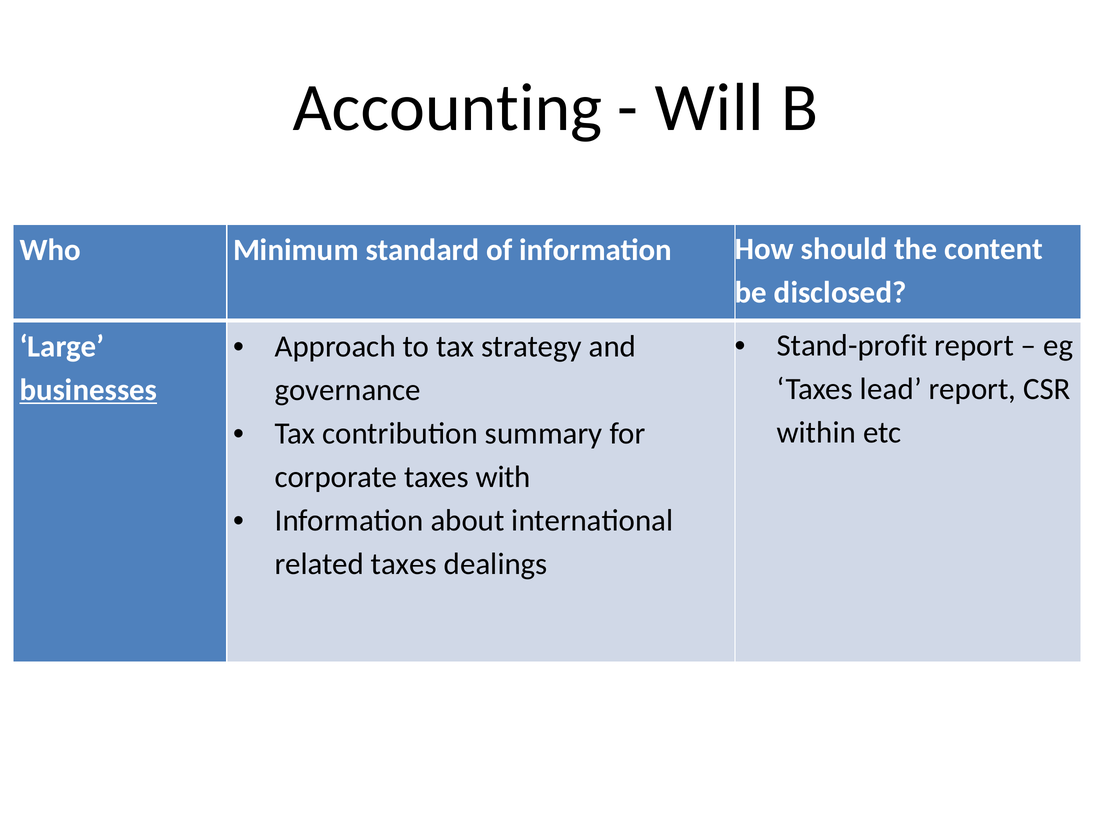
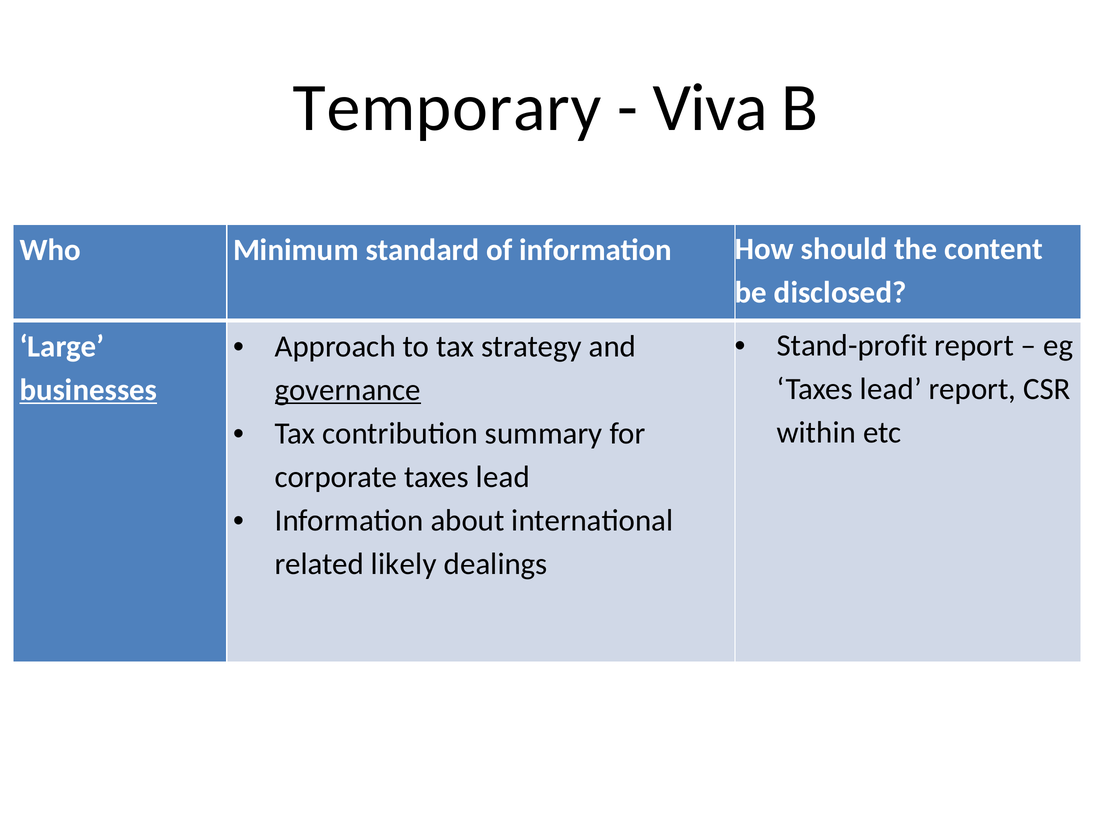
Accounting: Accounting -> Temporary (447, 108)
Will: Will -> Viva (710, 108)
governance underline: none -> present (348, 390)
corporate taxes with: with -> lead (503, 477)
related taxes: taxes -> likely (404, 564)
